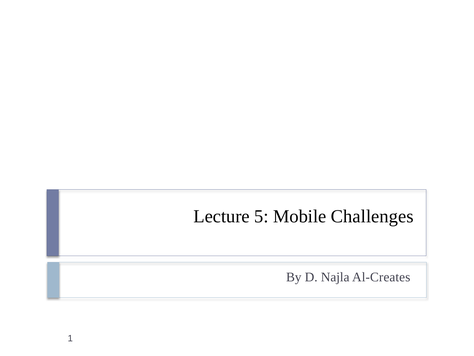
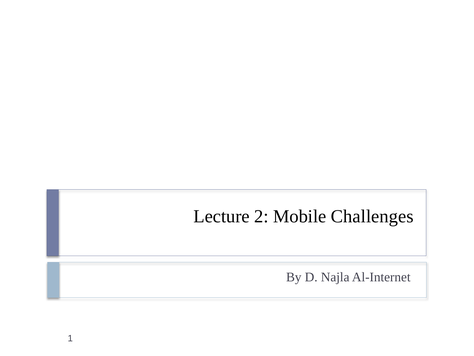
5: 5 -> 2 (261, 216)
Al-Creates: Al-Creates -> Al-Internet (381, 277)
